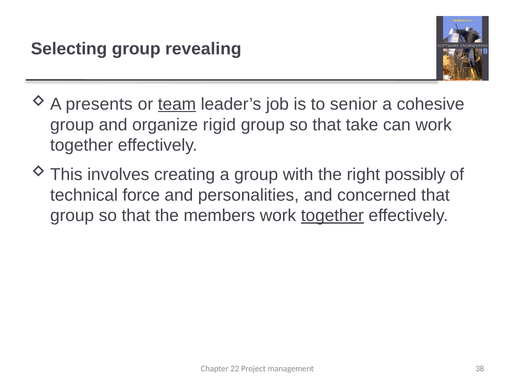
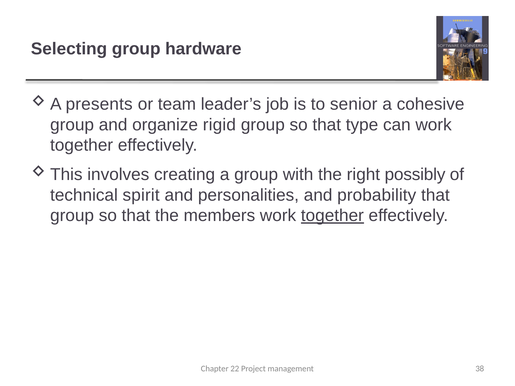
revealing: revealing -> hardware (203, 49)
team underline: present -> none (177, 104)
take: take -> type (362, 125)
force: force -> spirit (141, 195)
concerned: concerned -> probability (377, 195)
